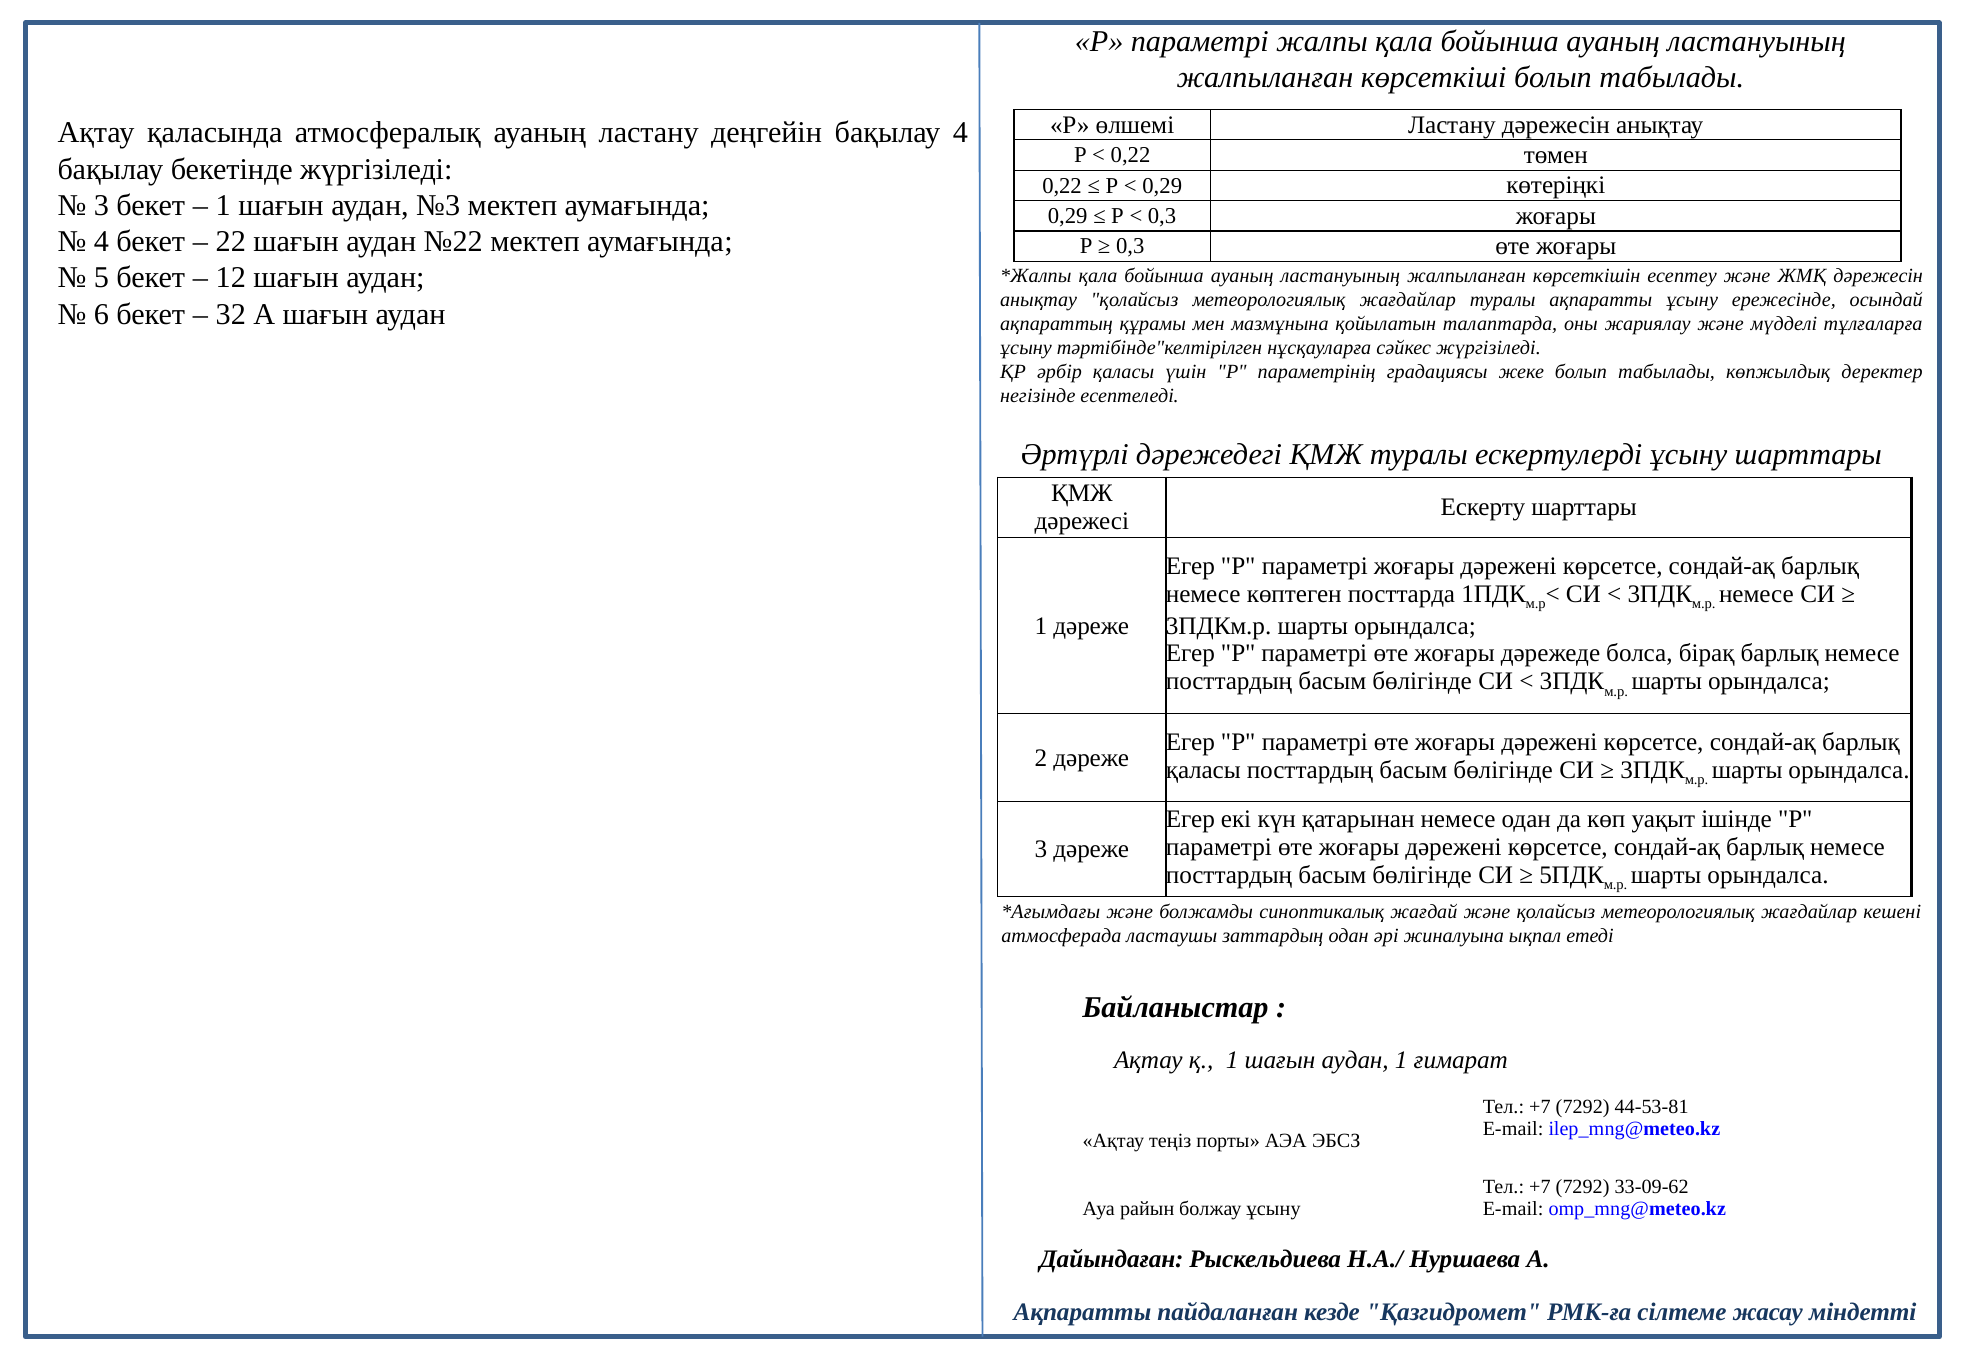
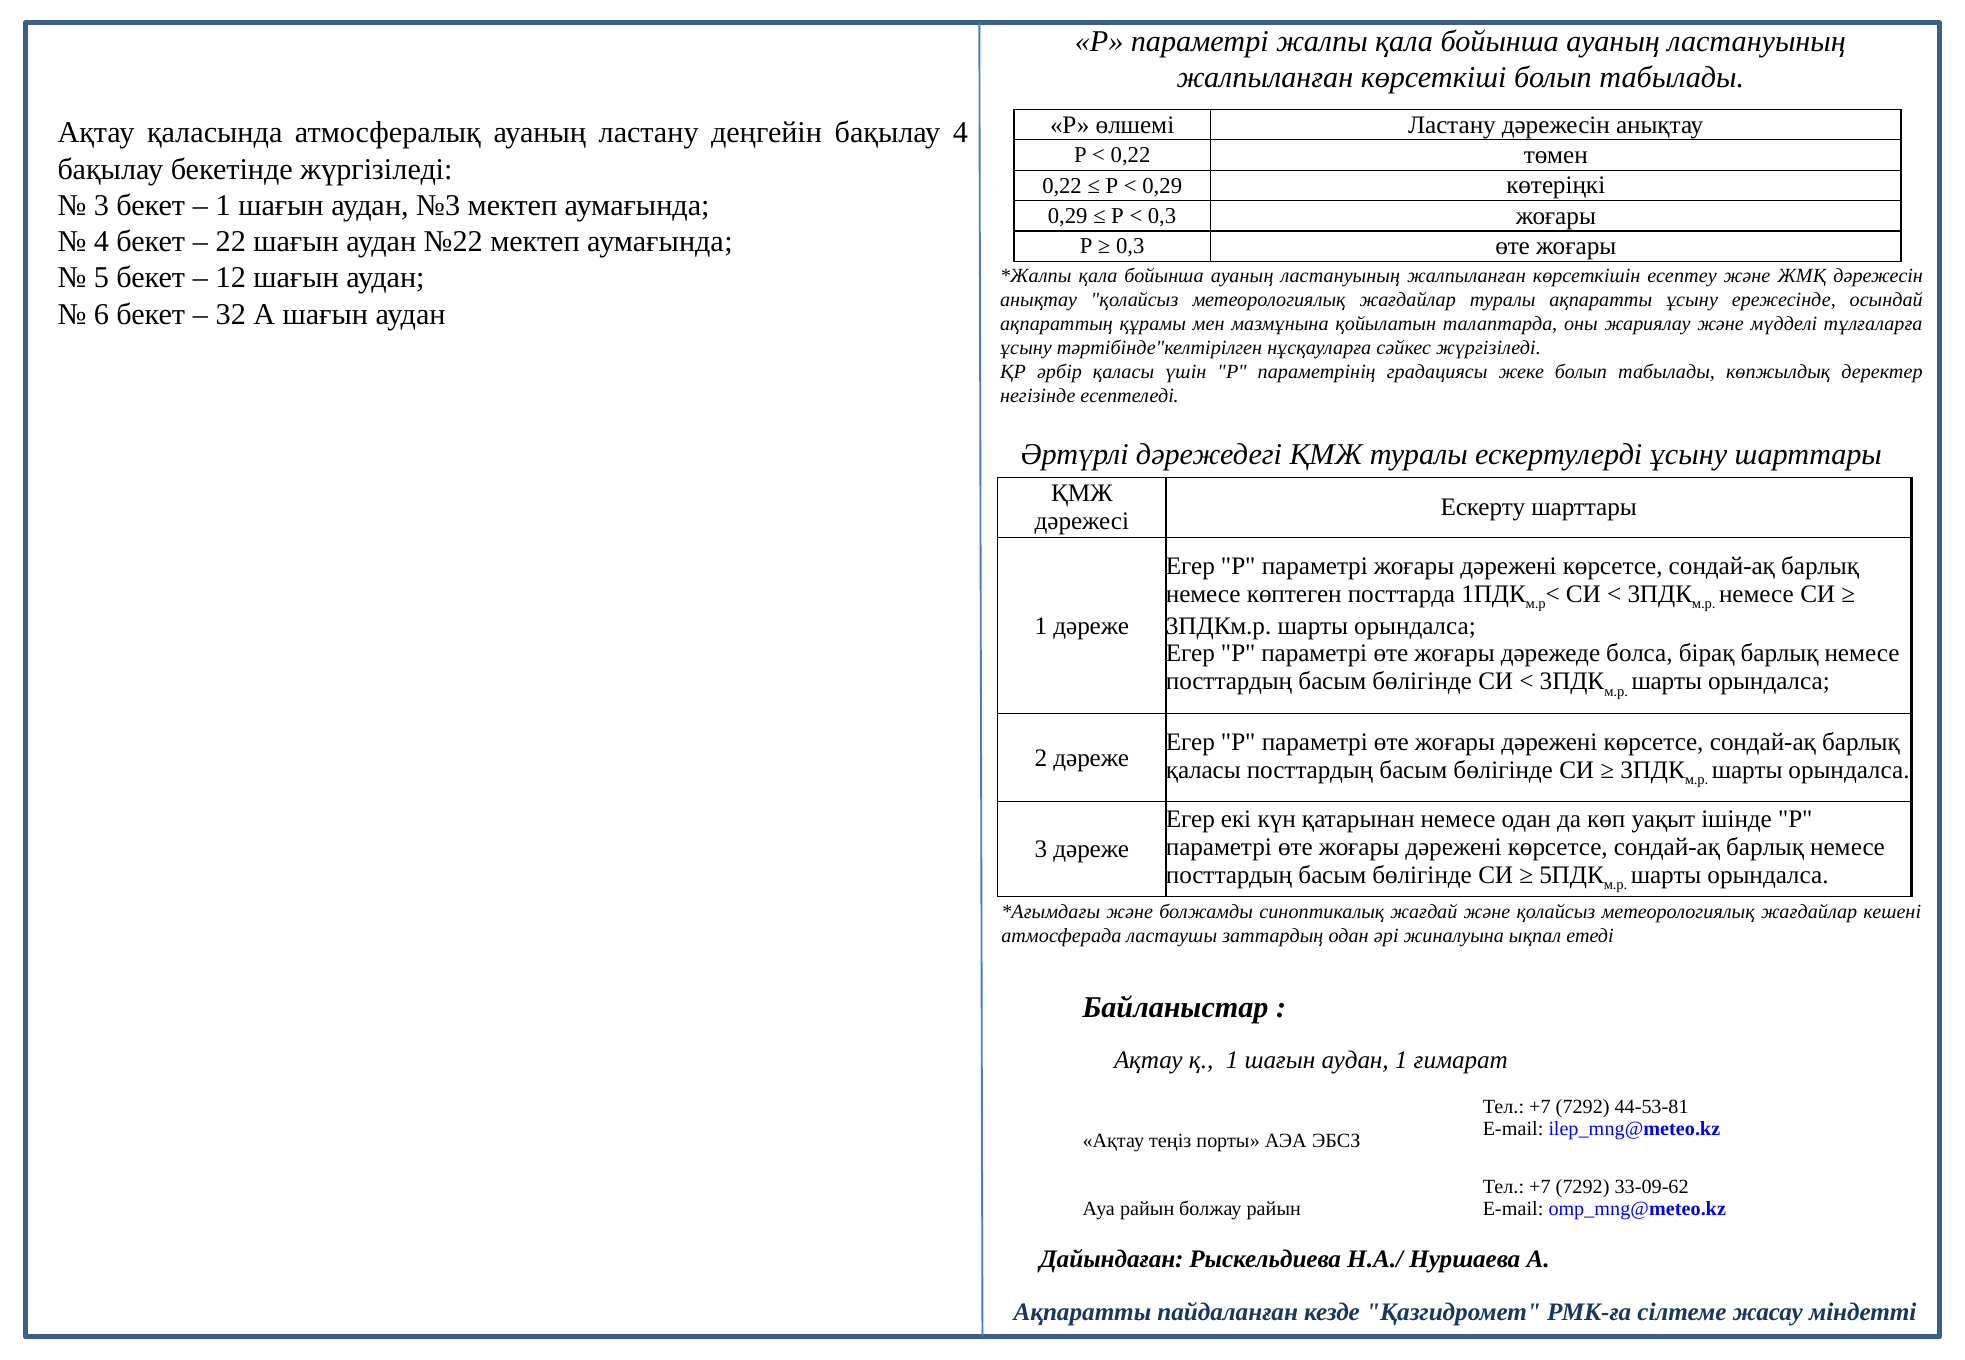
болжау ұсыну: ұсыну -> райын (1274, 1209)
